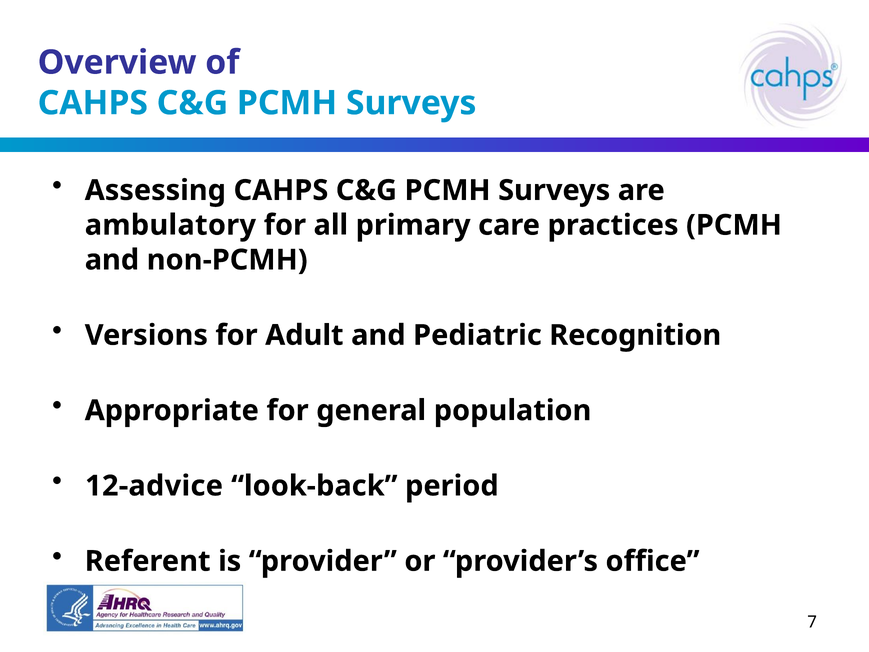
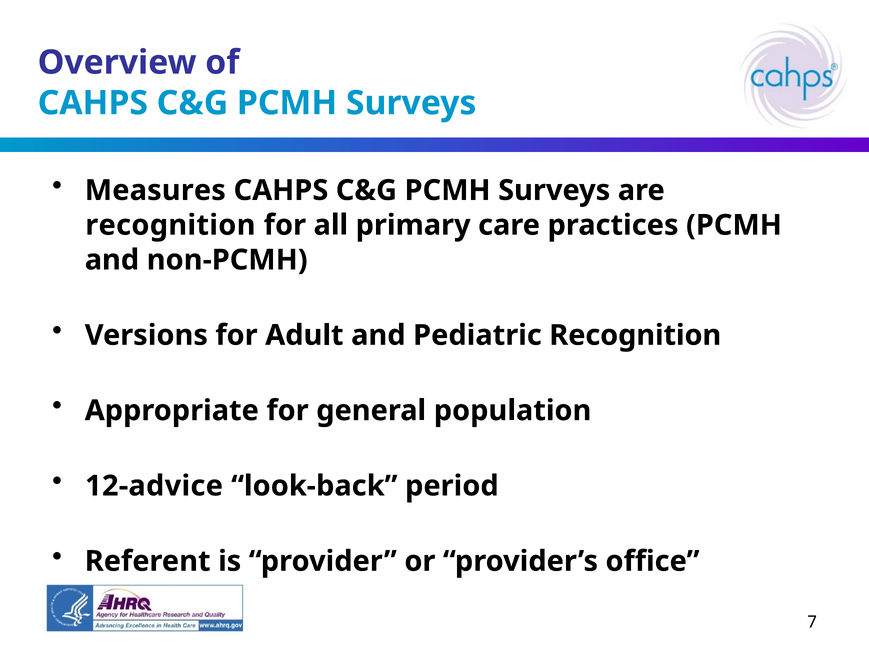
Assessing: Assessing -> Measures (155, 190)
ambulatory: ambulatory -> recognition (170, 225)
